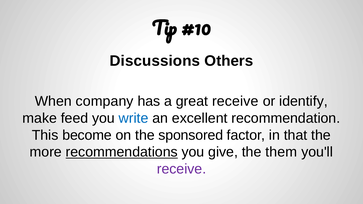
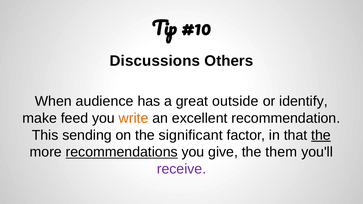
company: company -> audience (105, 101)
great receive: receive -> outside (235, 101)
write colour: blue -> orange (134, 118)
become: become -> sending (87, 135)
sponsored: sponsored -> significant (191, 135)
the underline: none -> present (321, 135)
